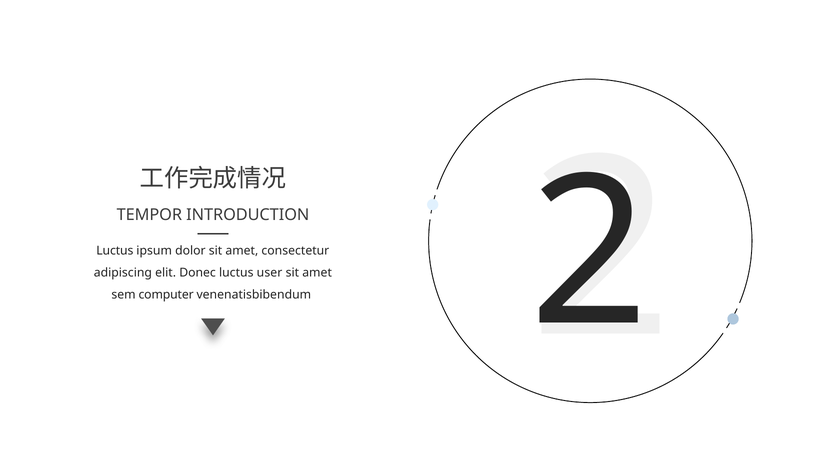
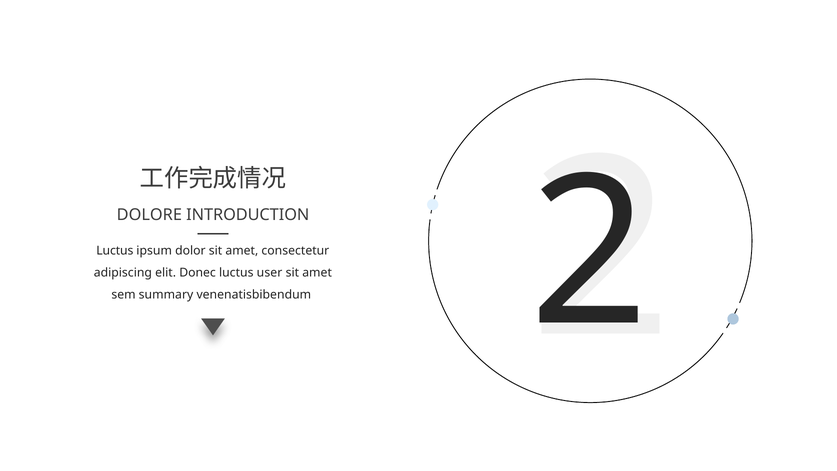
TEMPOR: TEMPOR -> DOLORE (149, 215)
computer: computer -> summary (166, 294)
